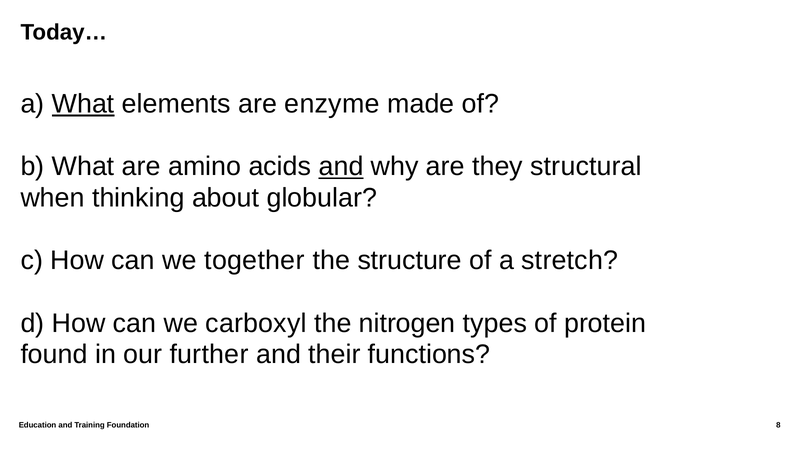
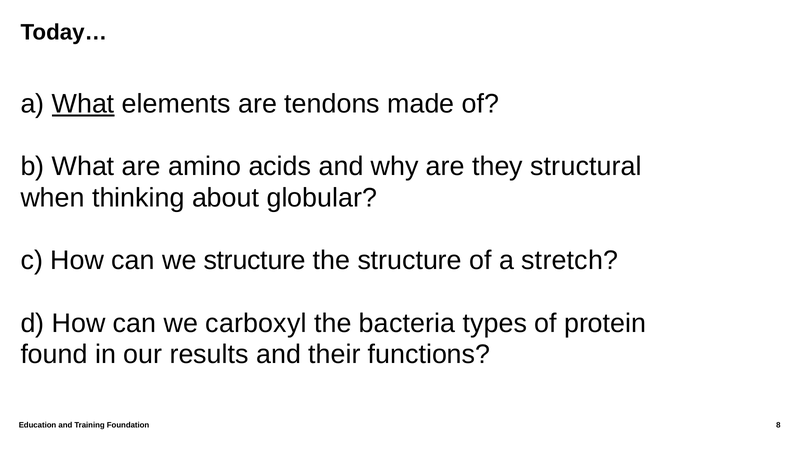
enzyme: enzyme -> tendons (332, 104)
and underline: present -> none (341, 167)
we together: together -> structure (255, 261)
nitrogen: nitrogen -> bacteria (407, 323)
further: further -> results (209, 354)
